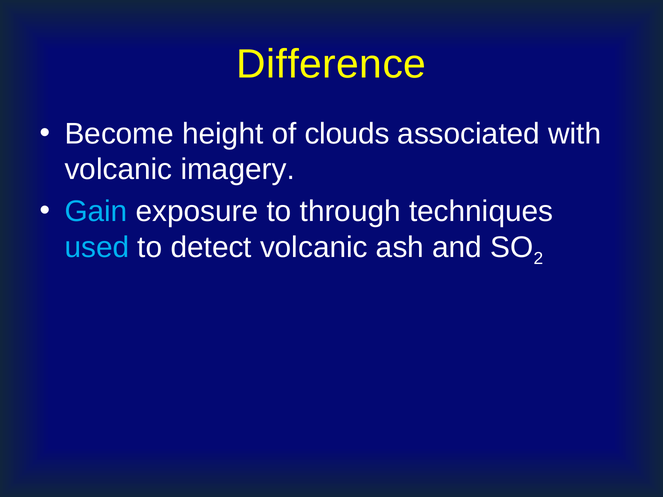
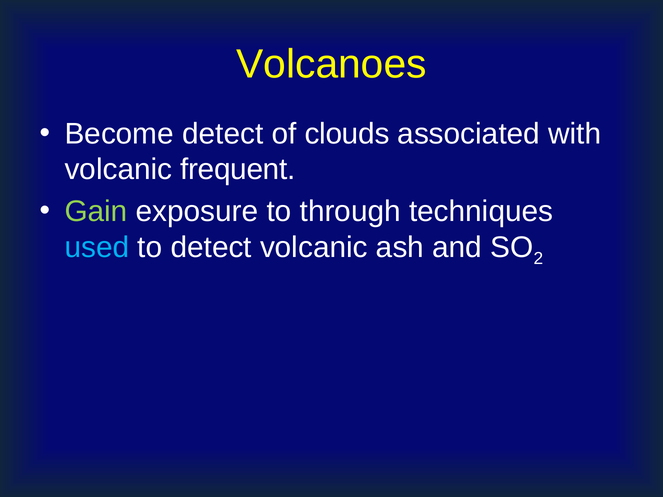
Difference: Difference -> Volcanoes (331, 64)
Become height: height -> detect (223, 134)
imagery: imagery -> frequent (238, 170)
Gain colour: light blue -> light green (96, 211)
